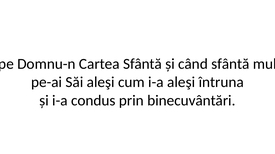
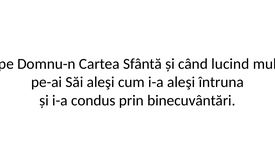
când sfântă: sfântă -> lucind (230, 64)
